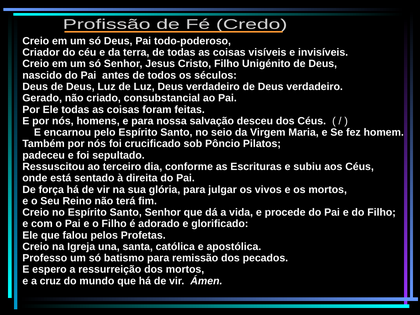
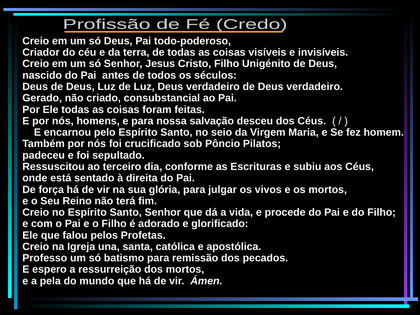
cruz: cruz -> pela (50, 281)
